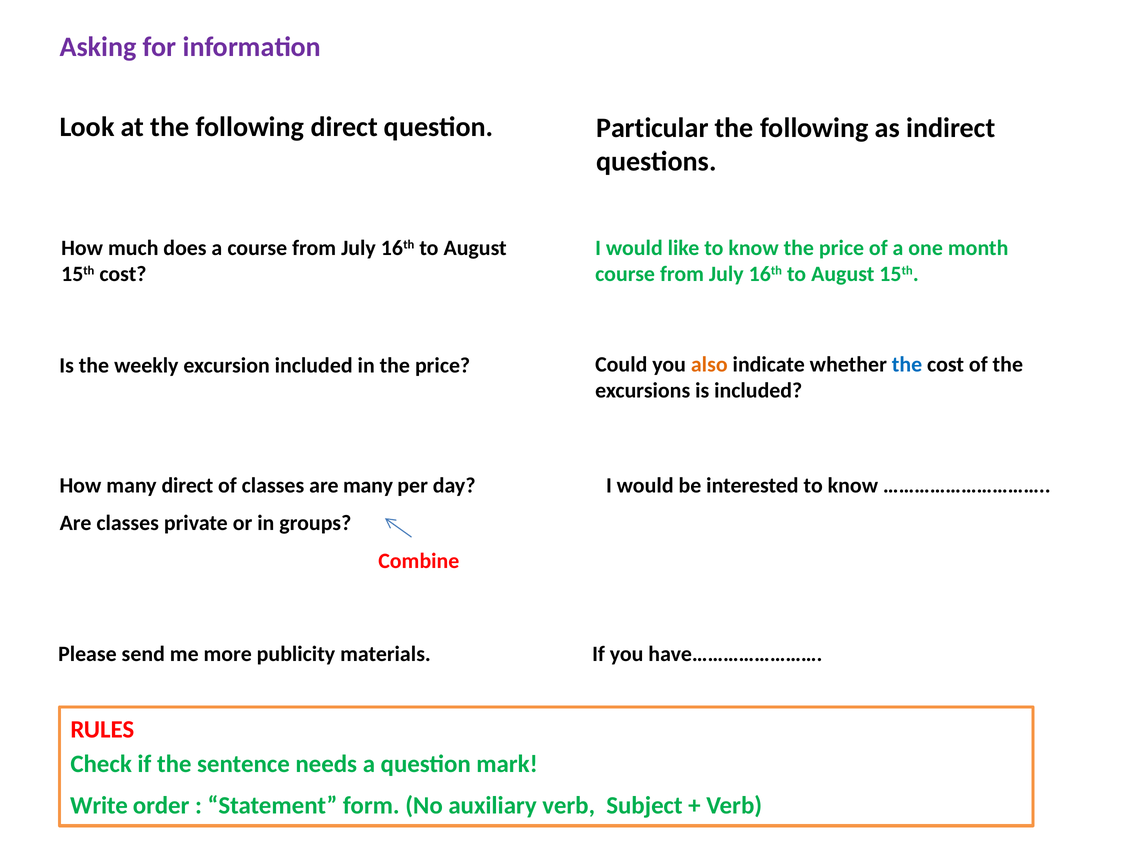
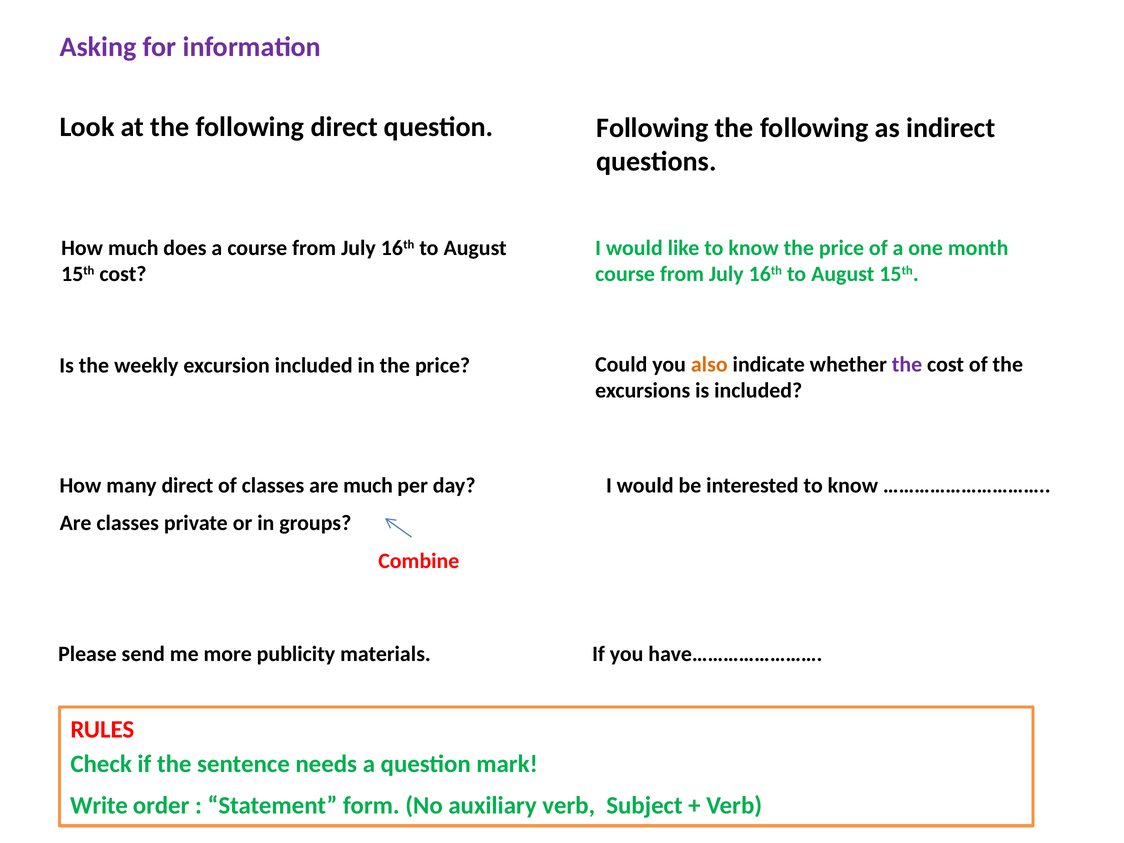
Particular: Particular -> Following (652, 128)
the colour: blue -> purple (907, 364)
are many: many -> much (368, 485)
